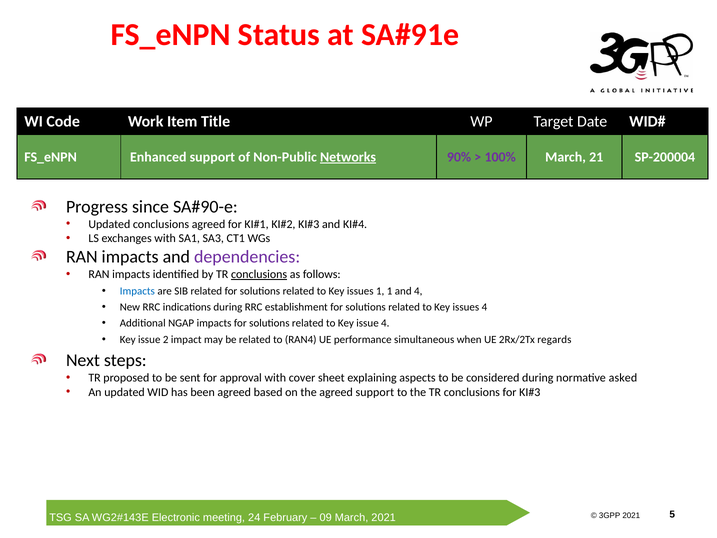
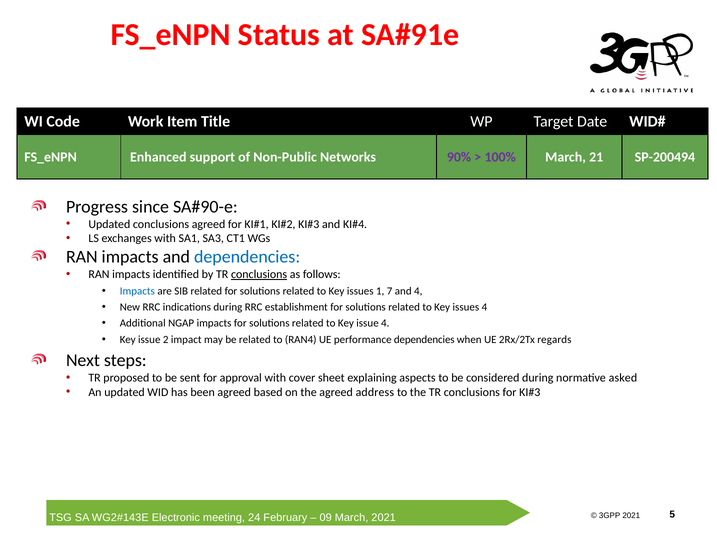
Networks underline: present -> none (348, 157)
SP-200004: SP-200004 -> SP-200494 (665, 157)
dependencies colour: purple -> blue (247, 257)
1 1: 1 -> 7 (390, 291)
performance simultaneous: simultaneous -> dependencies (424, 339)
agreed support: support -> address (375, 392)
